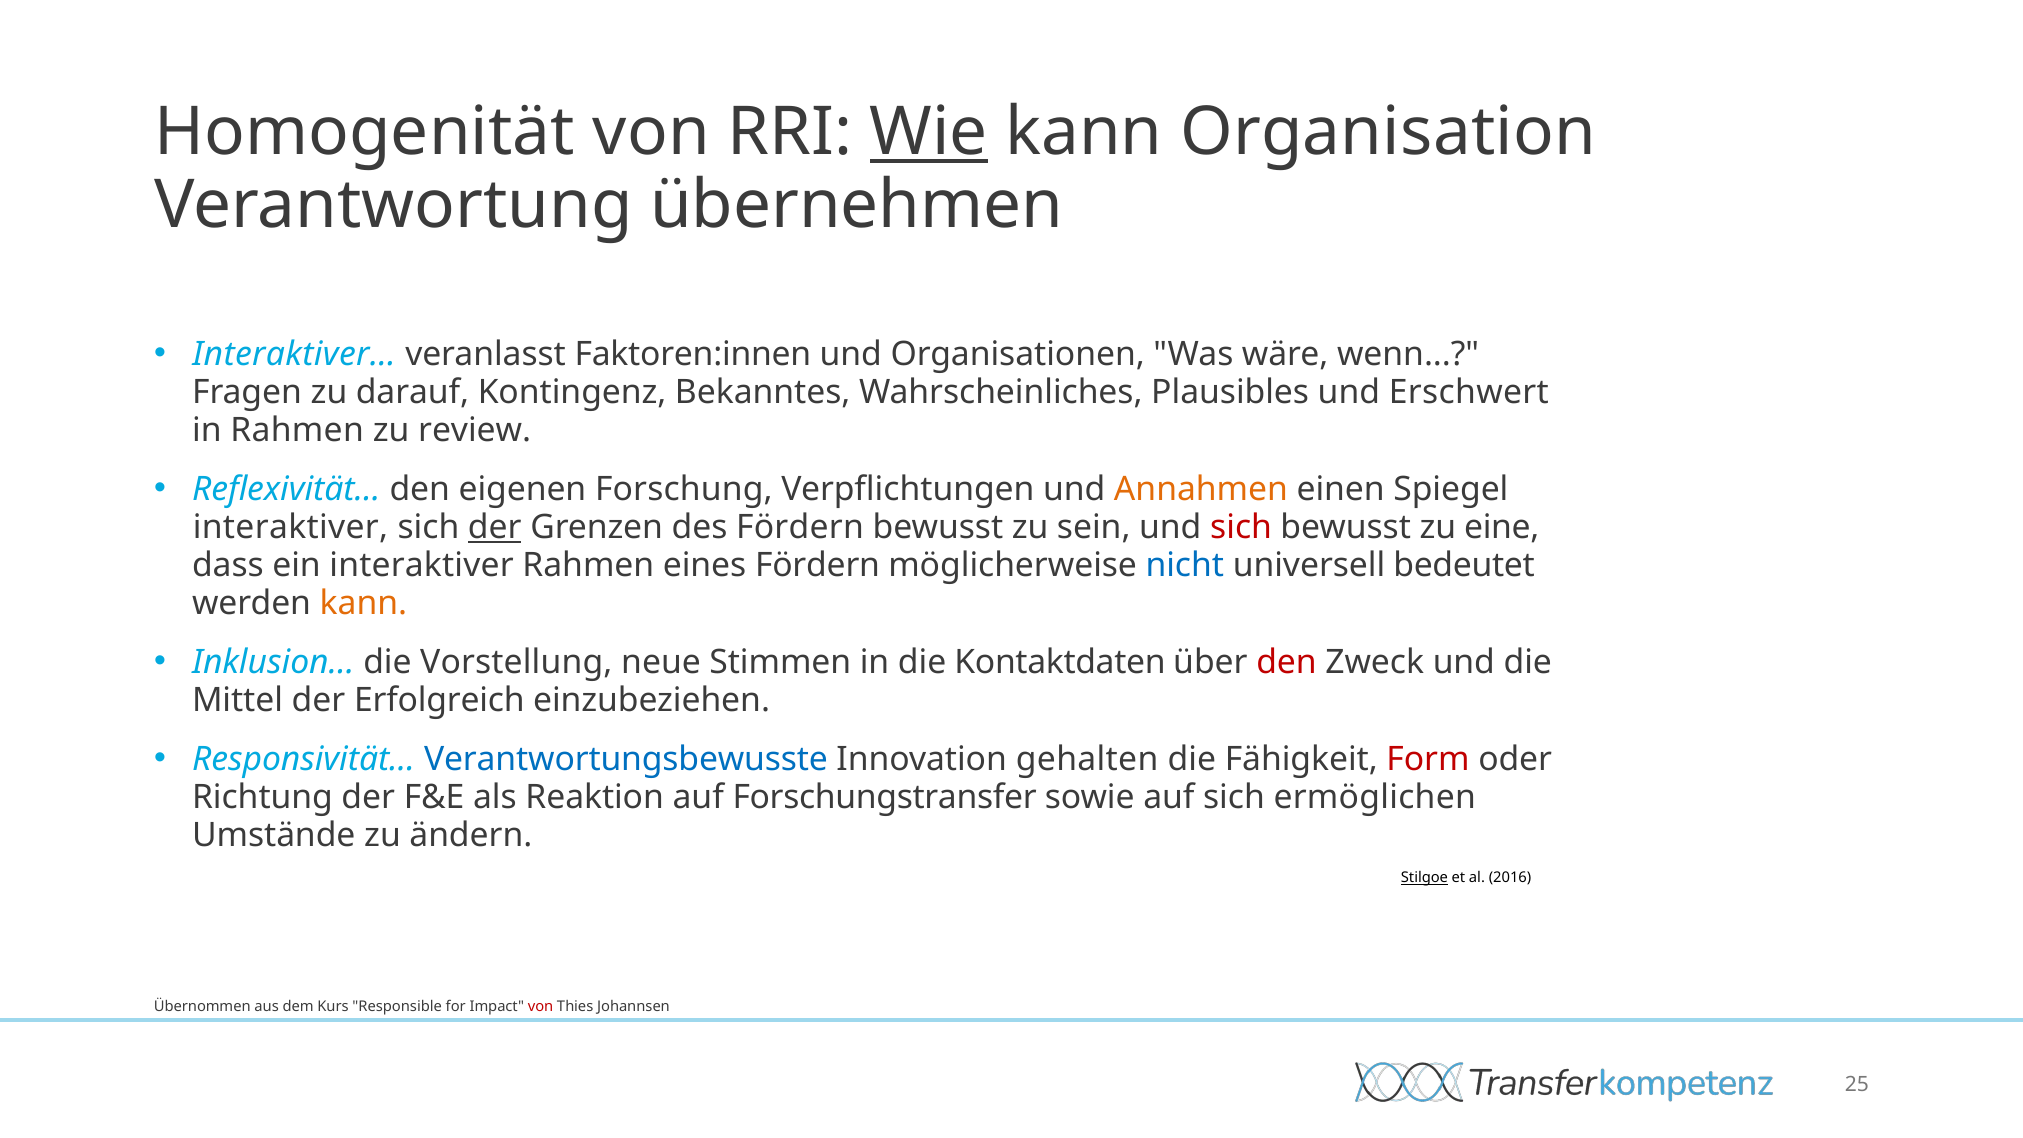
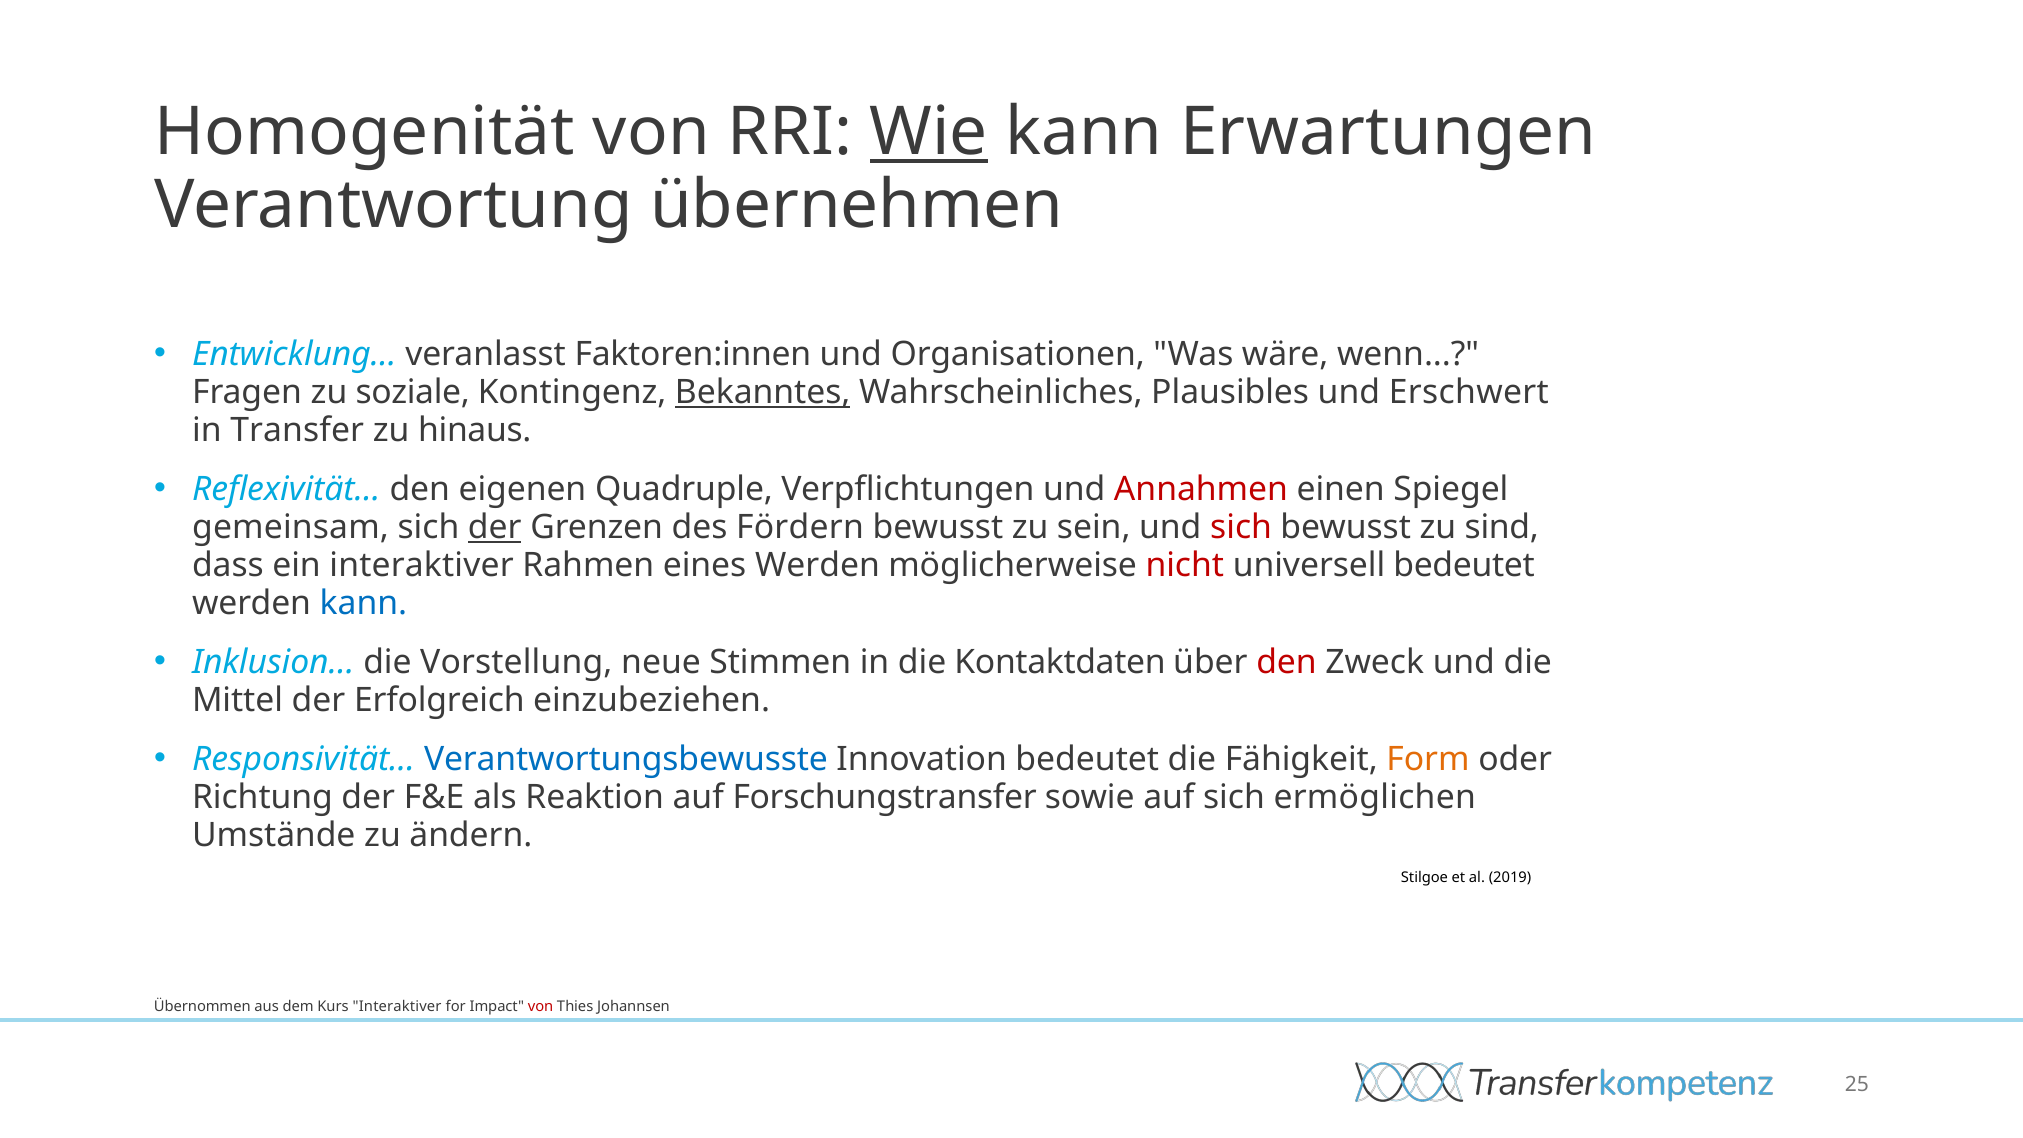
Organisation: Organisation -> Erwartungen (1388, 132)
Interaktiver…: Interaktiver… -> Entwicklung… (294, 355)
darauf: darauf -> soziale (413, 393)
Bekanntes underline: none -> present (763, 393)
in Rahmen: Rahmen -> Transfer (297, 431)
review: review -> hinaus (475, 431)
Forschung: Forschung -> Quadruple (684, 490)
Annahmen colour: orange -> red (1201, 490)
interaktiver: interaktiver -> gemeinsam (291, 528)
eine: eine -> sind (1502, 528)
eines Fördern: Fördern -> Werden (817, 566)
nicht colour: blue -> red (1185, 566)
kann colour: orange -> blue (363, 603)
Innovation gehalten: gehalten -> bedeutet (1087, 759)
Form colour: red -> orange (1428, 759)
Stilgoe underline: present -> none (1424, 878)
2016: 2016 -> 2019 (1510, 878)
Kurs Responsible: Responsible -> Interaktiver (397, 1007)
